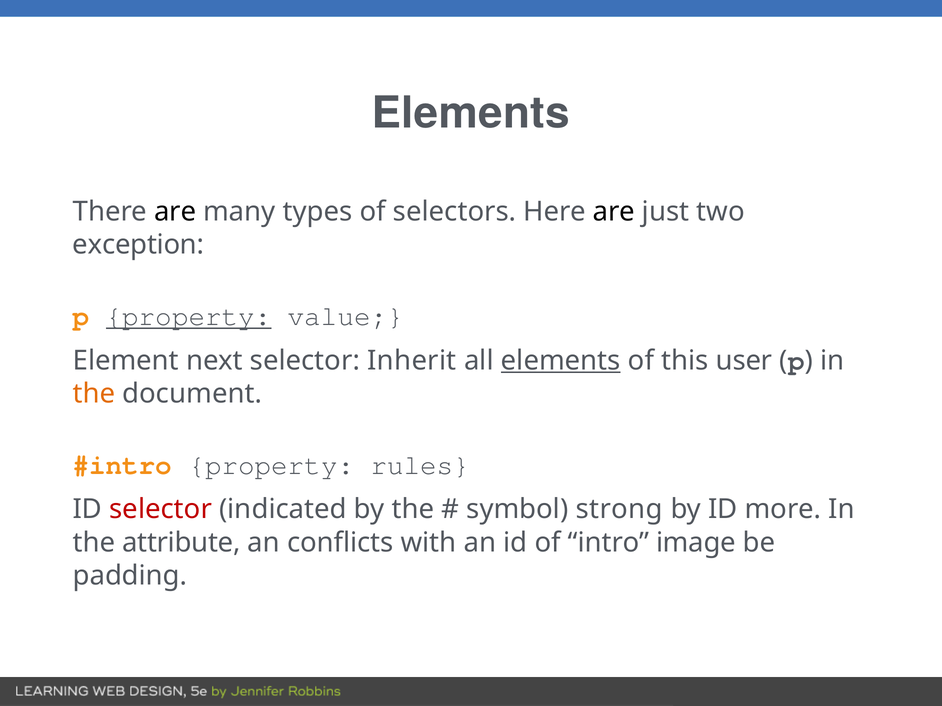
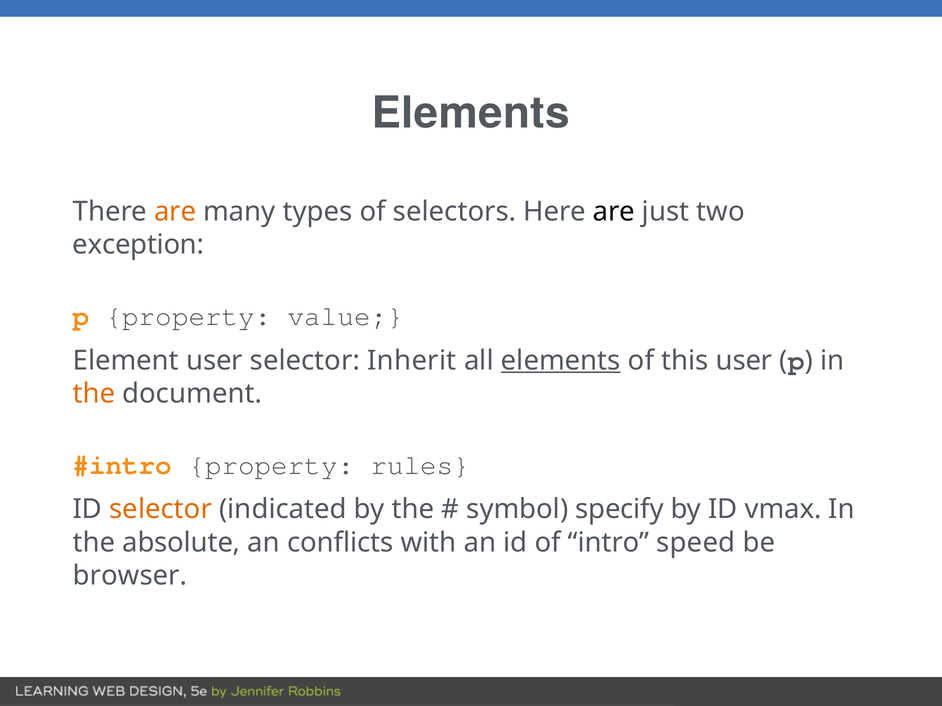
are colour: black -> orange (175, 212)
property underline: present -> none (189, 317)
Element next: next -> user (215, 361)
selector colour: red -> orange (161, 510)
strong: strong -> specify (620, 510)
more: more -> vmax (783, 510)
attribute: attribute -> absolute (181, 543)
image: image -> speed (696, 543)
padding: padding -> browser (130, 576)
